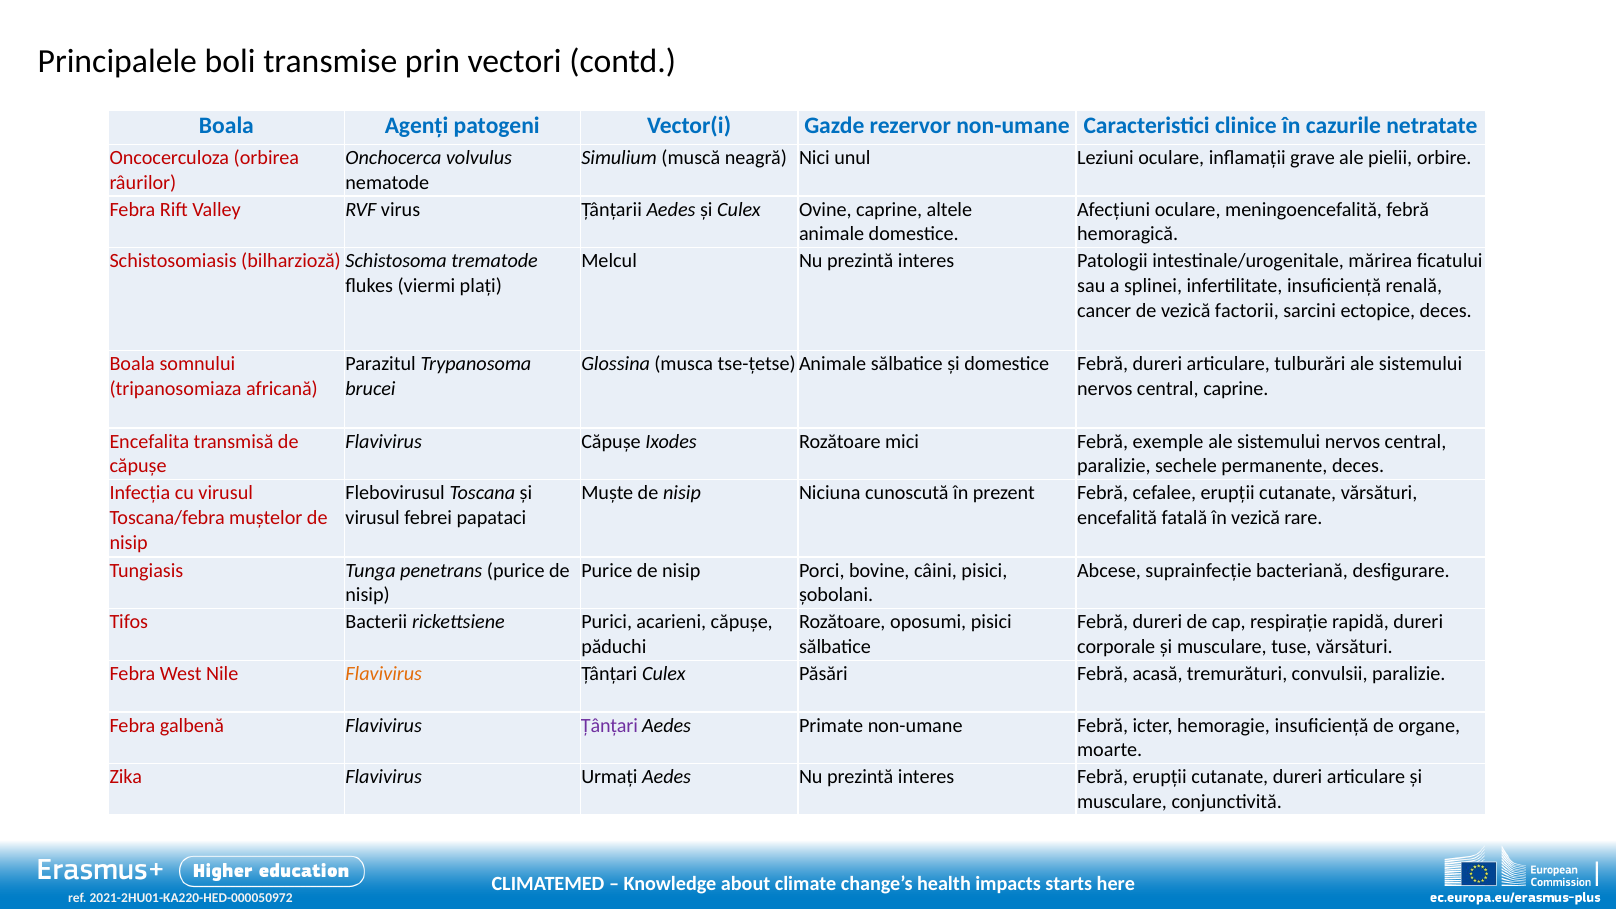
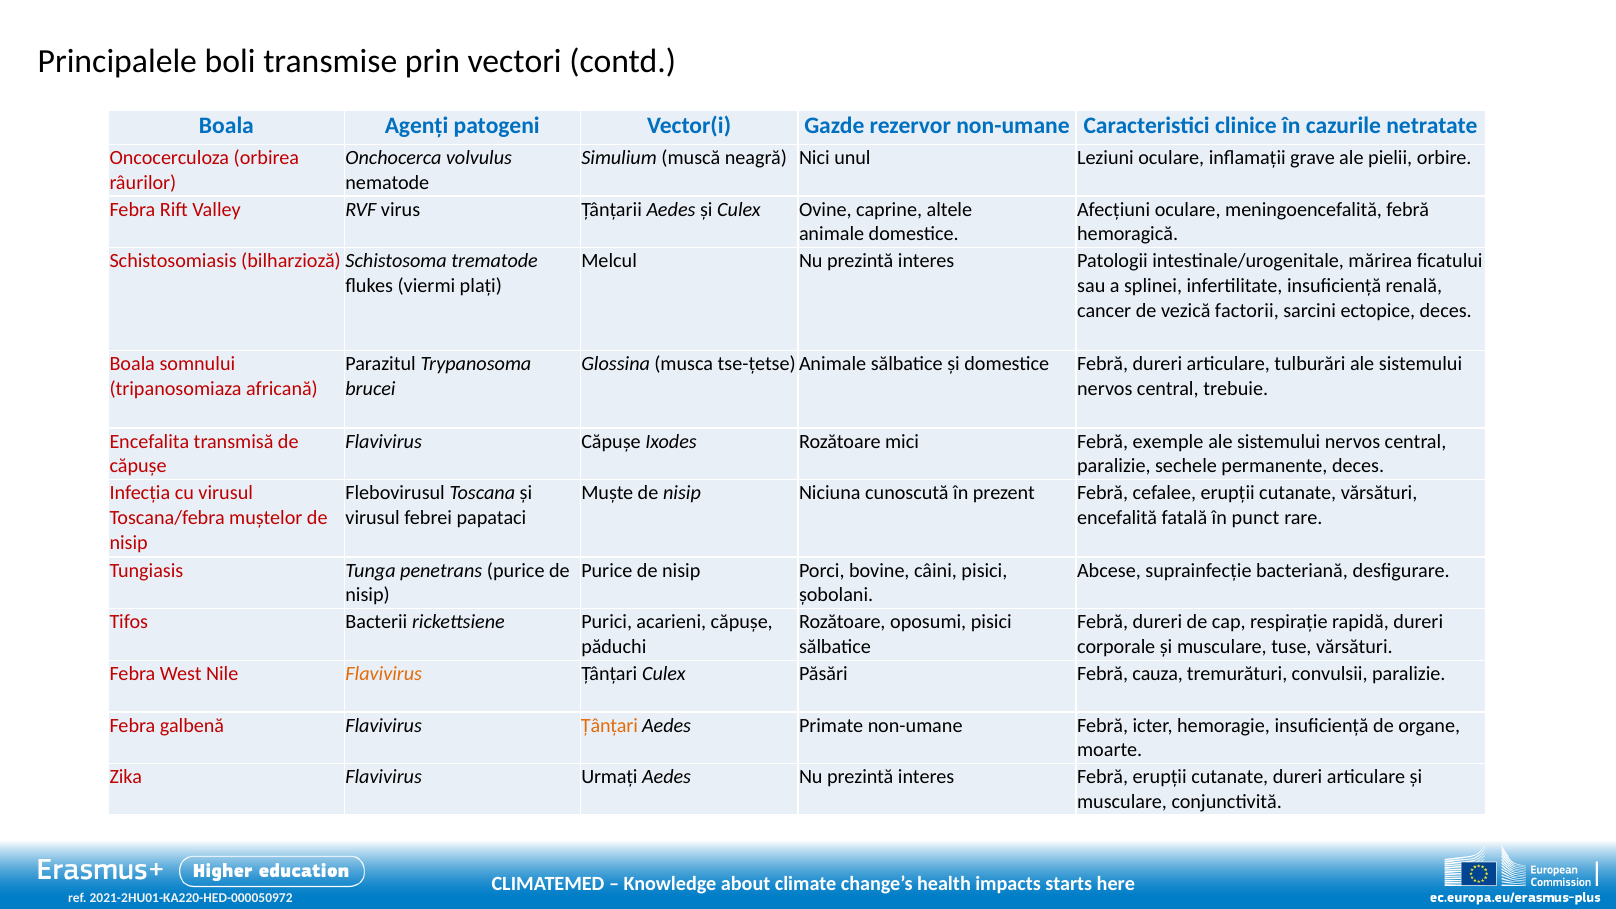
central caprine: caprine -> trebuie (1236, 389)
în vezică: vezică -> punct (1255, 518)
acasă: acasă -> cauza (1158, 674)
Țânțari colour: purple -> orange (609, 725)
